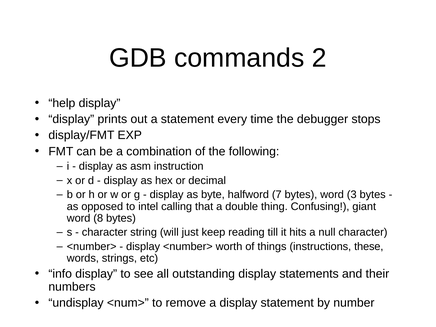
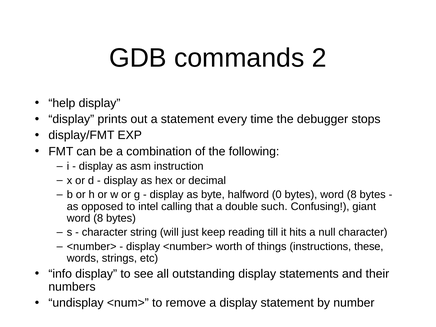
7: 7 -> 0 (277, 195)
bytes word 3: 3 -> 8 (352, 195)
thing: thing -> such (274, 206)
